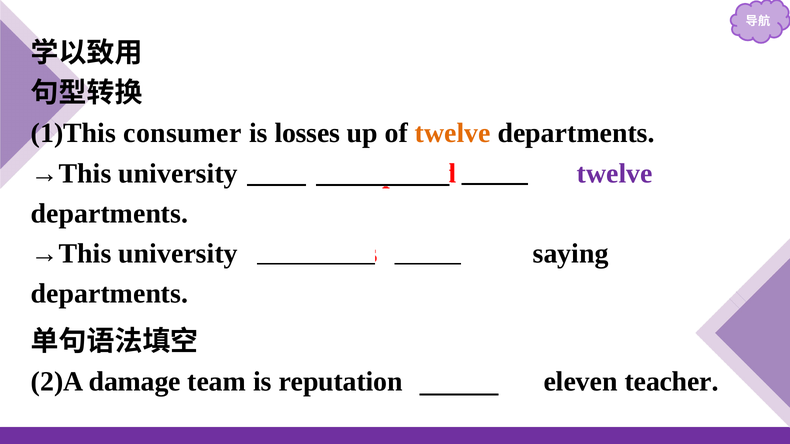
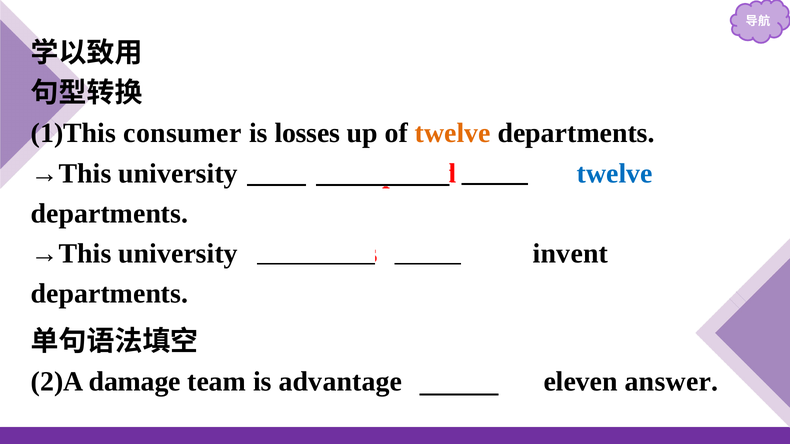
twelve colour: purple -> blue (615, 173)
saying: saying -> invent (570, 254)
reputation: reputation -> advantage (341, 382)
teacher: teacher -> answer (671, 382)
